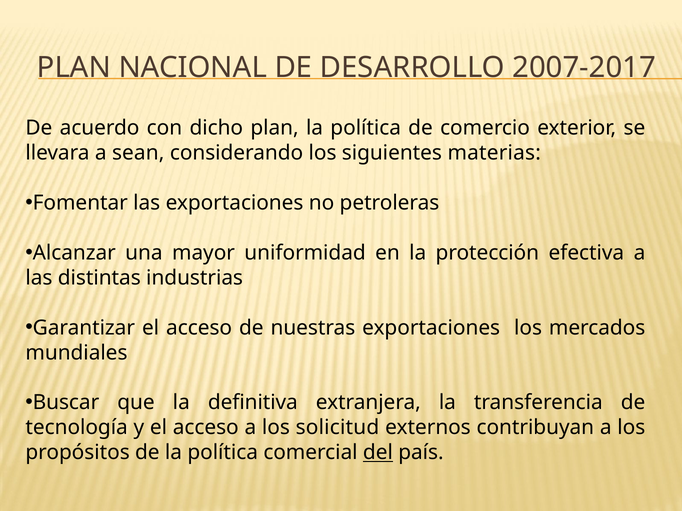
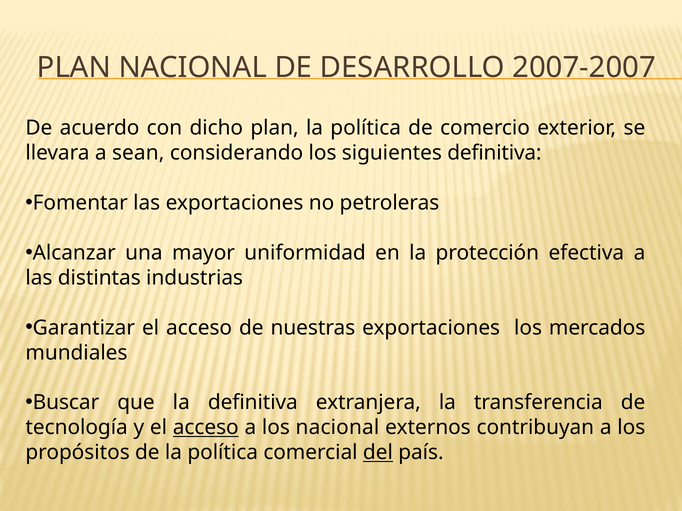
2007-2017: 2007-2017 -> 2007-2007 (584, 68)
siguientes materias: materias -> definitiva (494, 153)
acceso underline: none -> present (206, 428)
los solicitud: solicitud -> nacional (337, 428)
